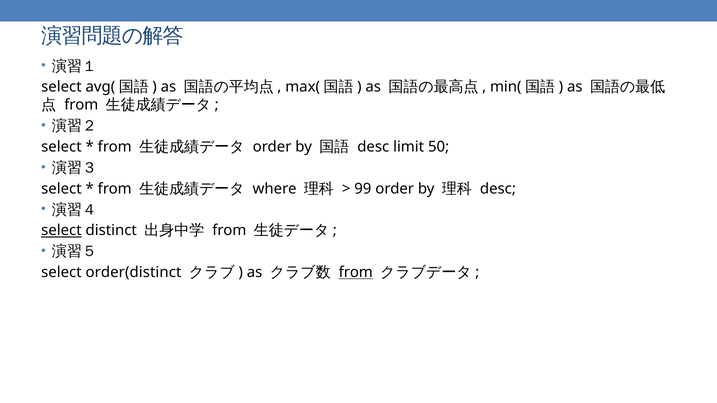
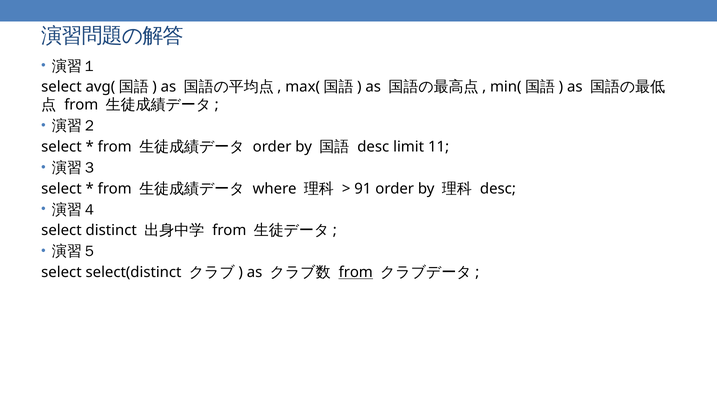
50: 50 -> 11 (439, 147)
99: 99 -> 91 (363, 189)
select underline: present -> none (61, 231)
order(distinct: order(distinct -> select(distinct (134, 273)
